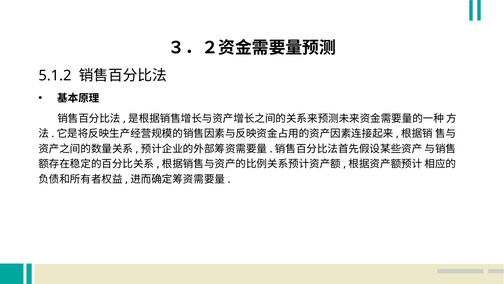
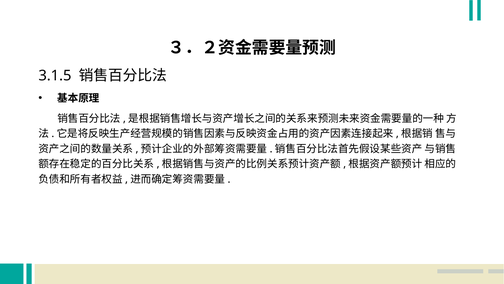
5.1.2: 5.1.2 -> 3.1.5 (55, 75)
